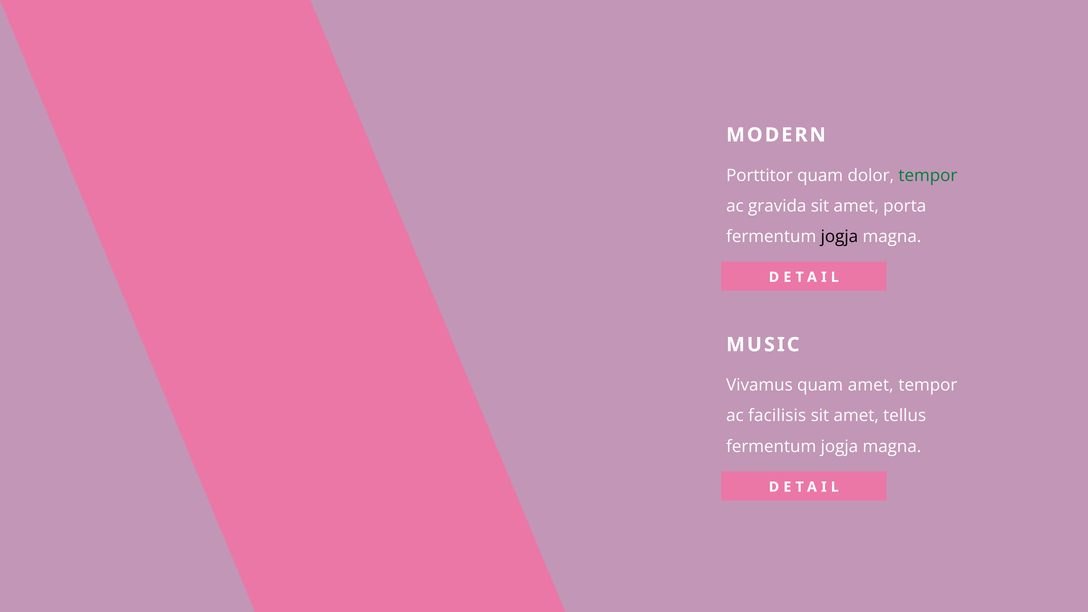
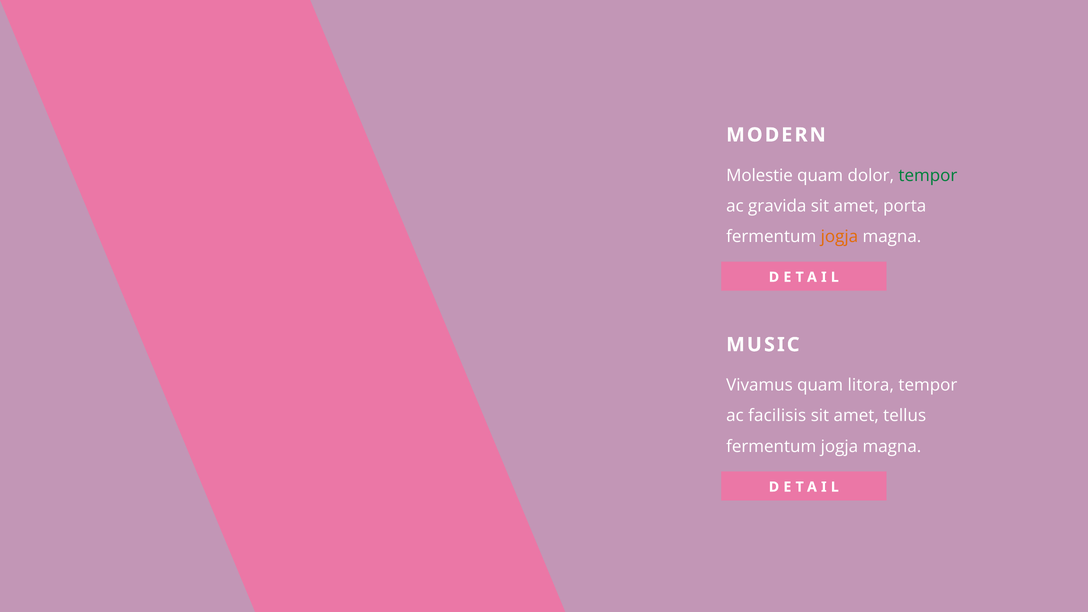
Porttitor: Porttitor -> Molestie (760, 176)
jogja colour: black -> orange (839, 237)
quam amet: amet -> litora (871, 385)
